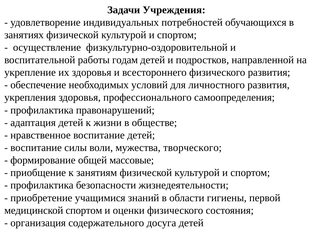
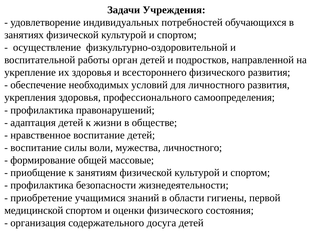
годам: годам -> орган (125, 60)
мужества творческого: творческого -> личностного (193, 148)
